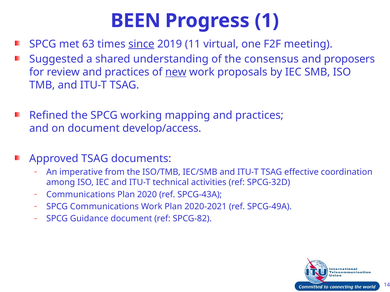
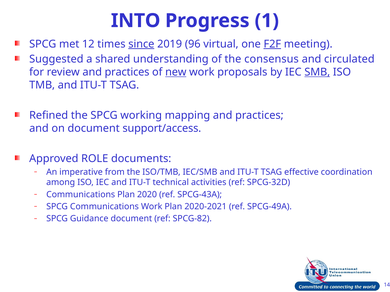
BEEN: BEEN -> INTO (136, 21)
63: 63 -> 12 (88, 44)
11: 11 -> 96 (193, 44)
F2F underline: none -> present (272, 44)
proposers: proposers -> circulated (349, 59)
SMB underline: none -> present (317, 72)
develop/access: develop/access -> support/access (162, 129)
Approved TSAG: TSAG -> ROLE (95, 159)
